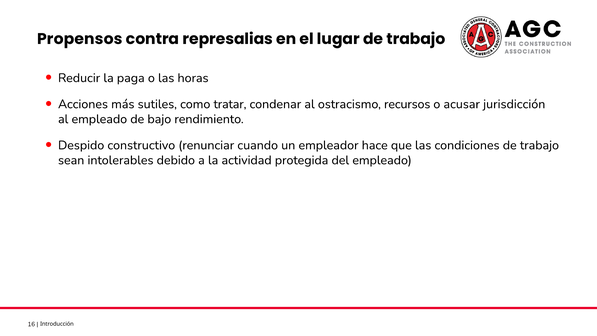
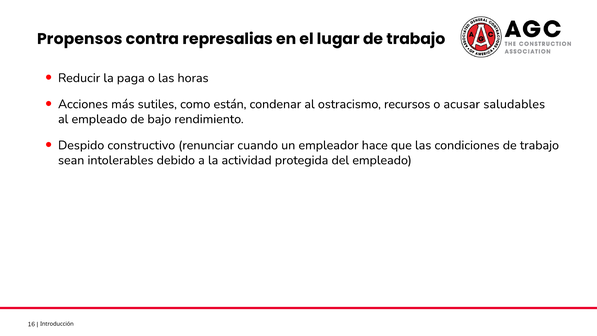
tratar: tratar -> están (230, 104)
jurisdicción: jurisdicción -> saludables (514, 104)
